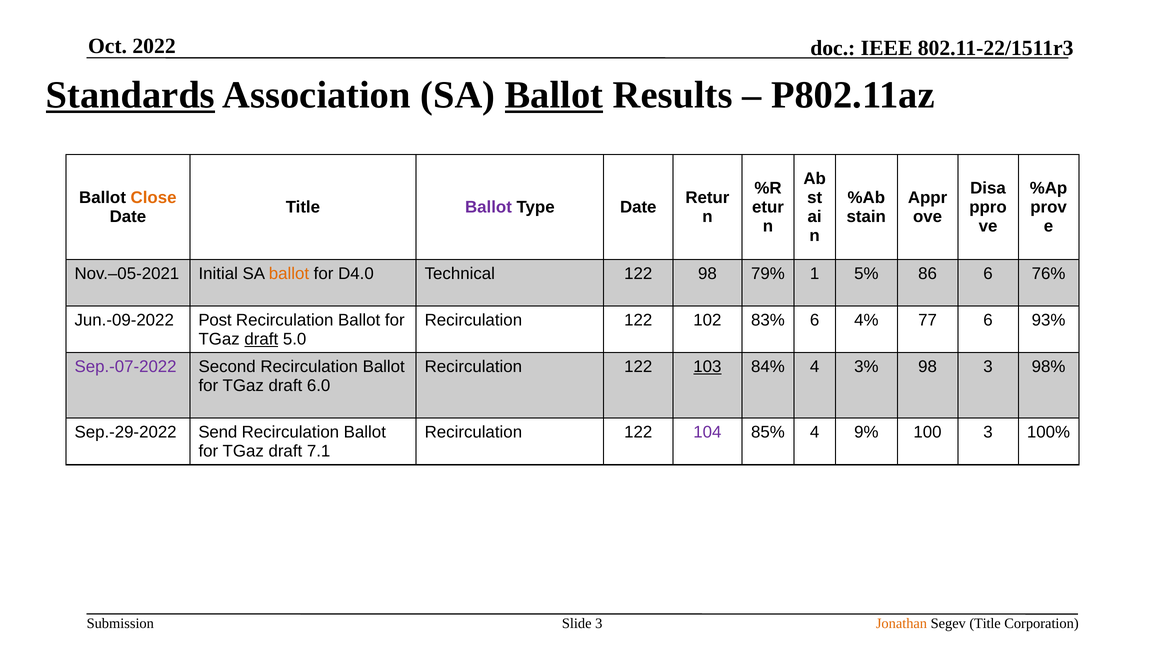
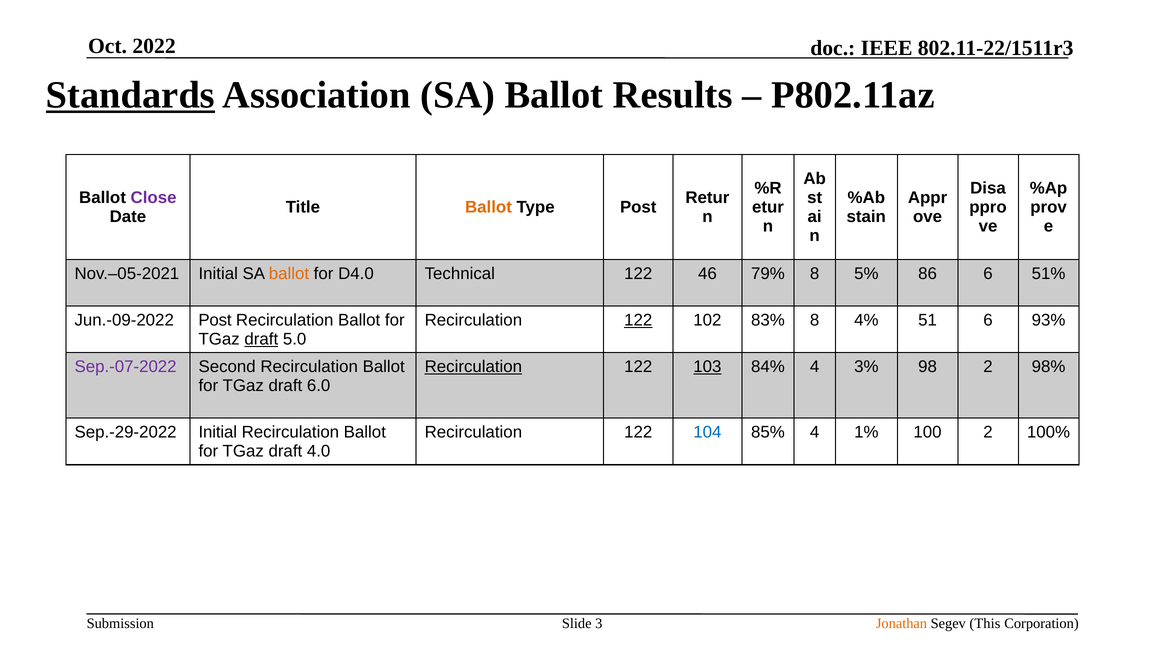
Ballot underline: present -> none (554, 95)
Close colour: orange -> purple (154, 198)
Ballot colour: purple -> orange (488, 207)
Type Date: Date -> Post (638, 207)
122 98: 98 -> 46 (707, 274)
79% 1: 1 -> 8 (815, 274)
76%: 76% -> 51% (1049, 274)
122 underline: none -> present (638, 320)
83% 6: 6 -> 8 (815, 320)
77: 77 -> 51 (928, 320)
Recirculation underline: none -> present (473, 367)
98 3: 3 -> 2 (988, 367)
Sep.-29-2022 Send: Send -> Initial (218, 432)
104 colour: purple -> blue (707, 432)
9%: 9% -> 1% (866, 432)
100 3: 3 -> 2 (988, 432)
7.1: 7.1 -> 4.0 (319, 451)
Segev Title: Title -> This (985, 623)
